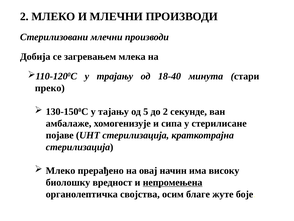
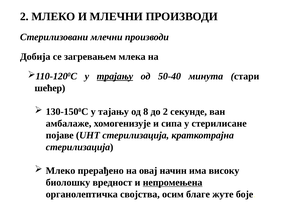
трајању underline: none -> present (115, 76)
18-40: 18-40 -> 50-40 (169, 76)
преко: преко -> шећер (50, 88)
5: 5 -> 8 (146, 111)
